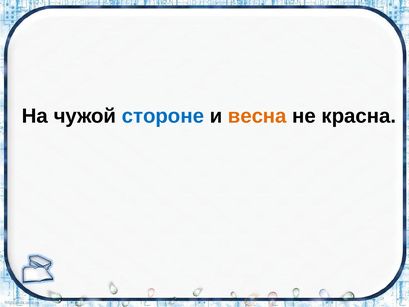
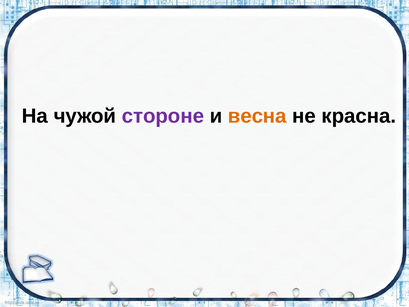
стороне colour: blue -> purple (163, 116)
